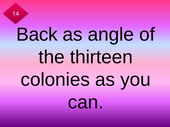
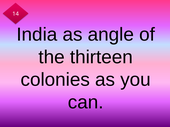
Back: Back -> India (37, 35)
